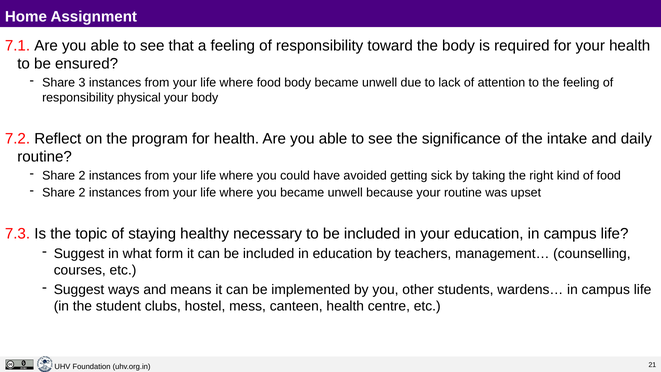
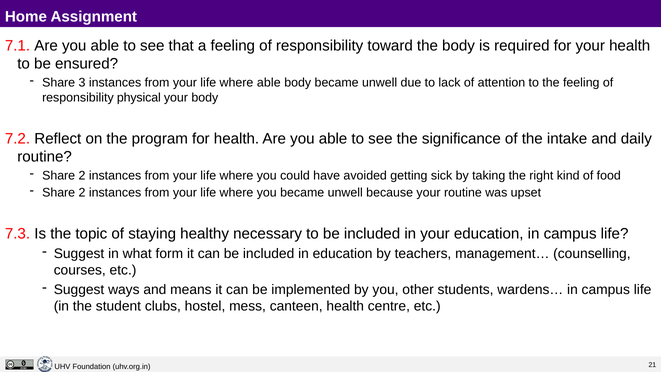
where food: food -> able (269, 83)
